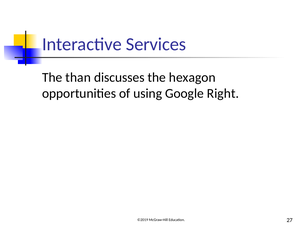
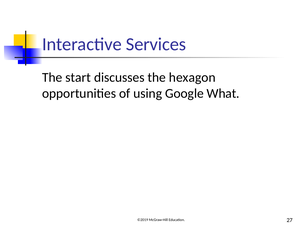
than: than -> start (78, 77)
Right: Right -> What (223, 93)
